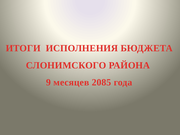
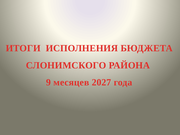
2085: 2085 -> 2027 (101, 82)
